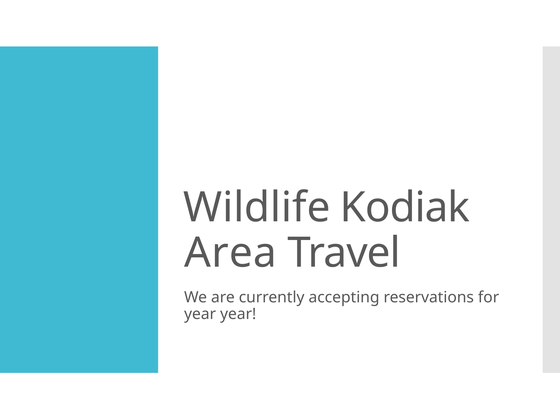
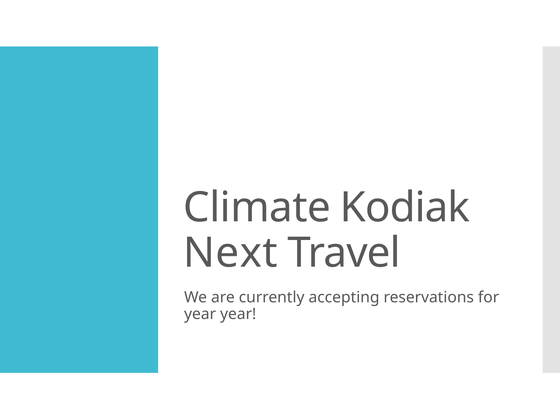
Wildlife: Wildlife -> Climate (257, 208)
Area: Area -> Next (230, 253)
